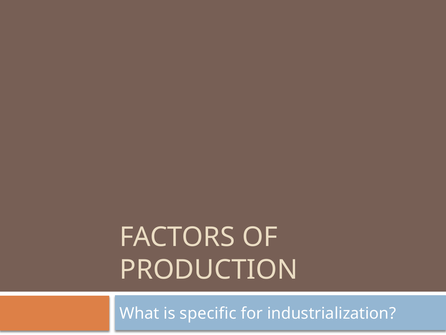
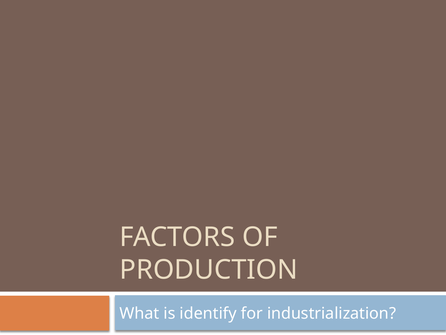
specific: specific -> identify (208, 313)
